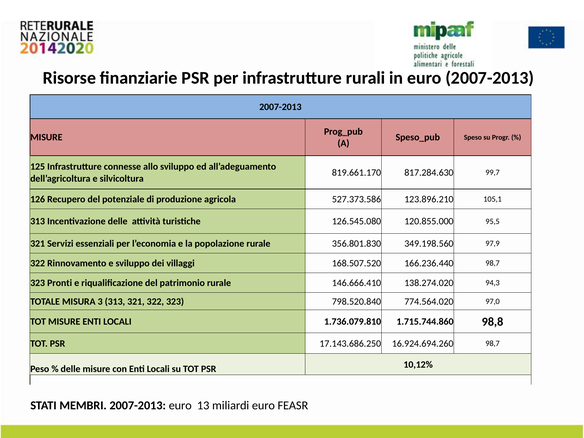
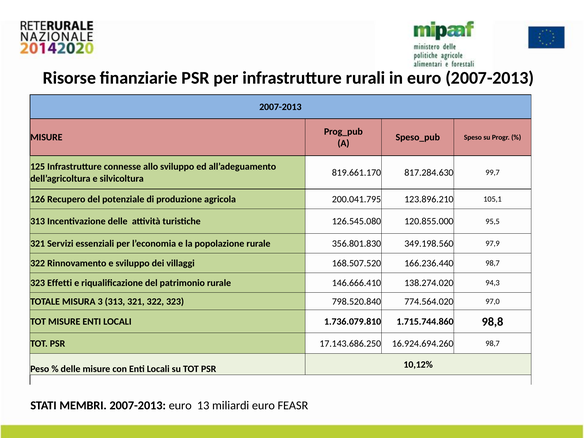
527.373.586: 527.373.586 -> 200.041.795 (356, 199)
Pronti: Pronti -> Effetti (60, 283)
